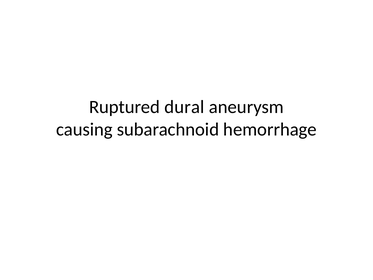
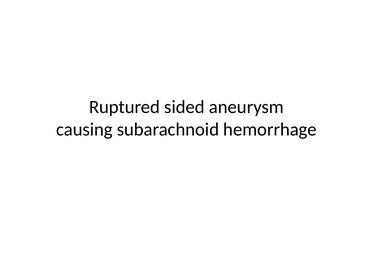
dural: dural -> sided (184, 107)
